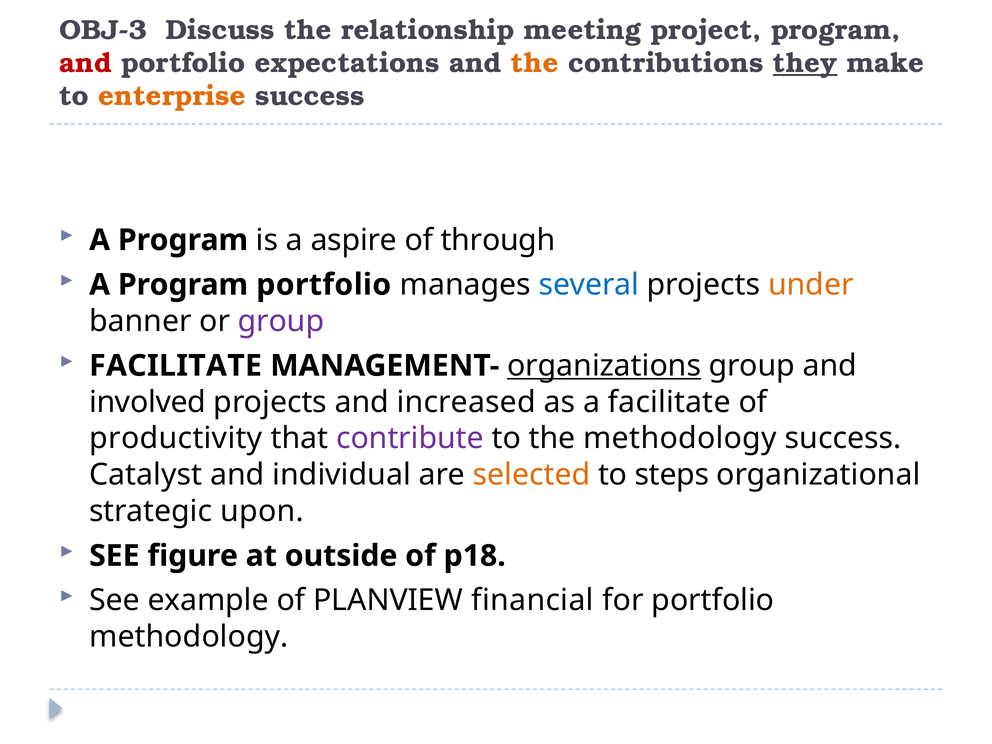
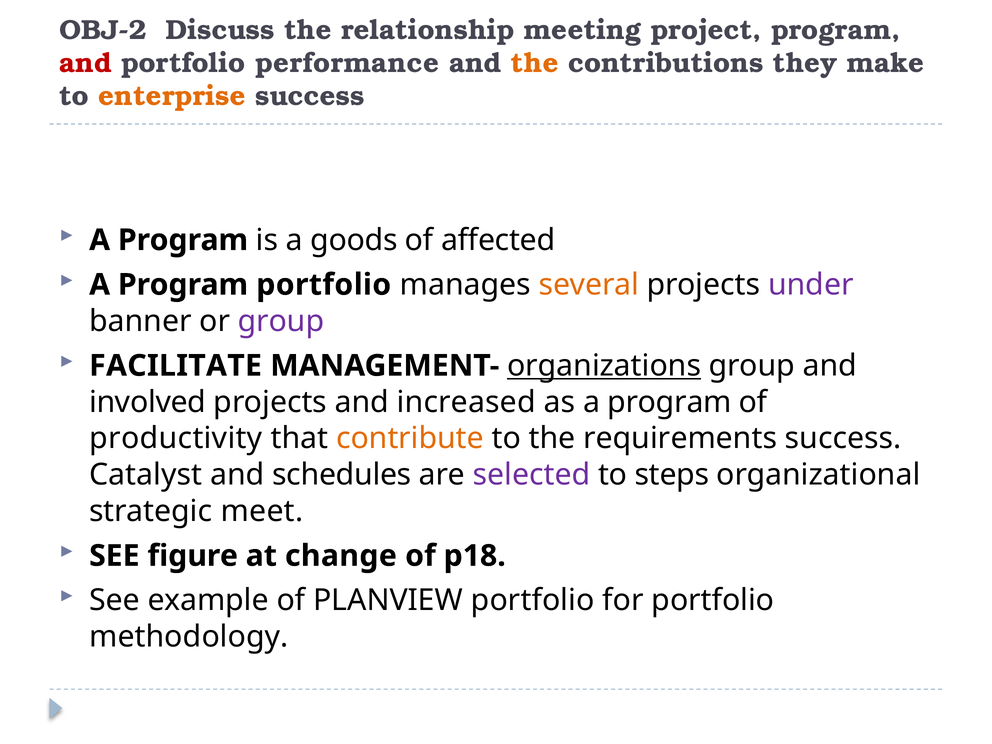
OBJ-3: OBJ-3 -> OBJ-2 (103, 30)
expectations: expectations -> performance (347, 63)
they underline: present -> none (805, 63)
aspire: aspire -> goods (354, 240)
through: through -> affected (498, 240)
several colour: blue -> orange (589, 285)
under colour: orange -> purple (811, 285)
as a facilitate: facilitate -> program (669, 402)
contribute colour: purple -> orange (410, 438)
the methodology: methodology -> requirements (680, 438)
individual: individual -> schedules (342, 475)
selected colour: orange -> purple (531, 475)
upon: upon -> meet (262, 511)
outside: outside -> change (341, 556)
PLANVIEW financial: financial -> portfolio (533, 600)
